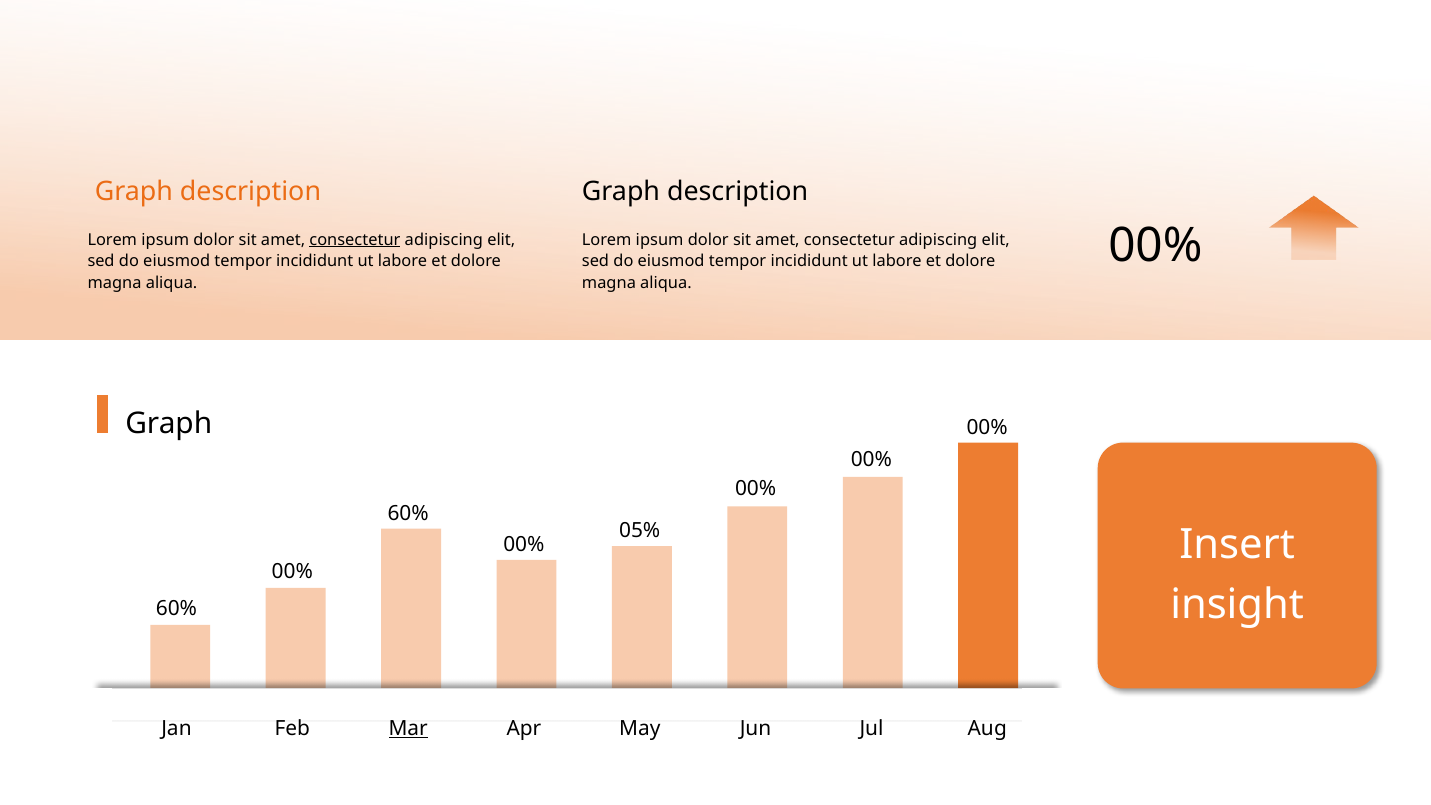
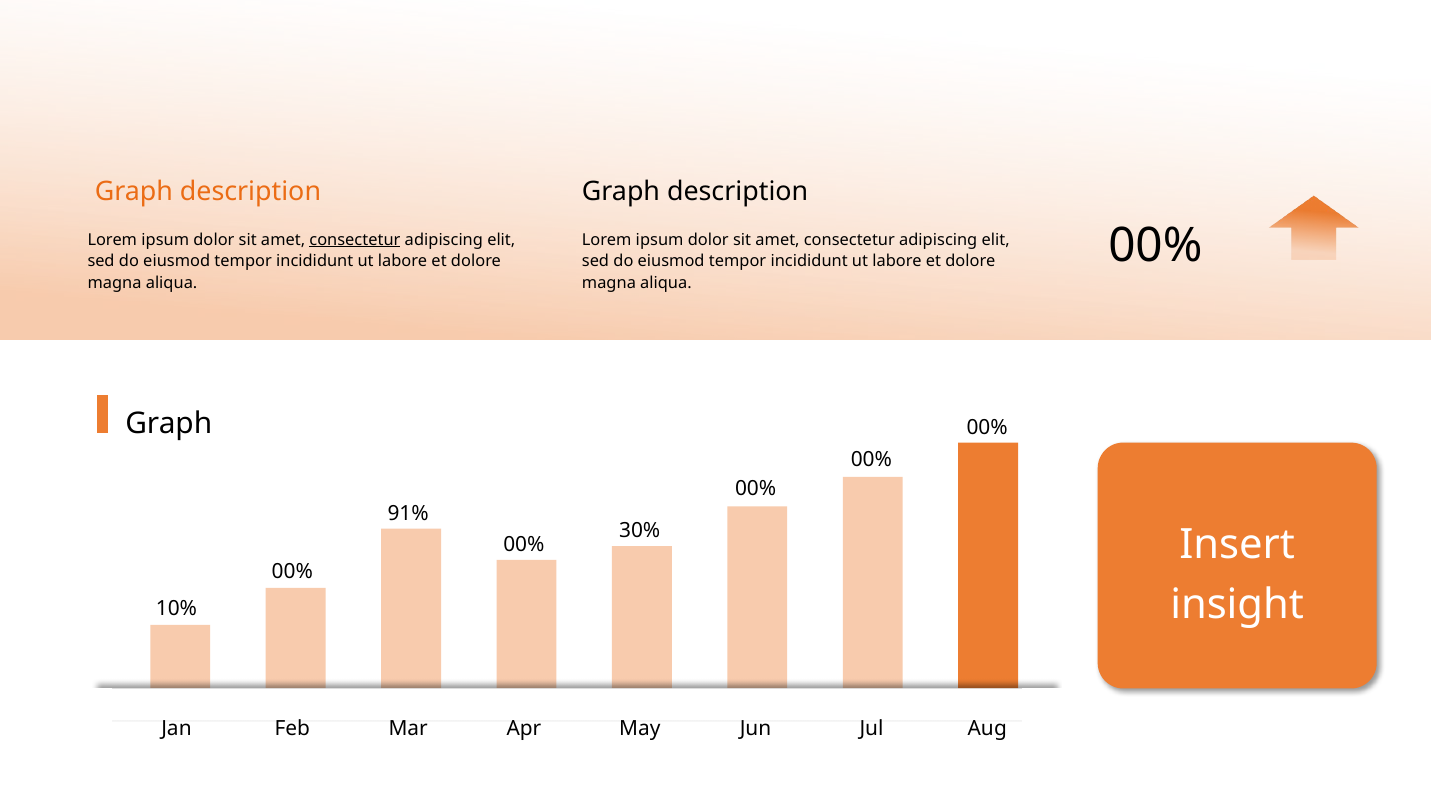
60%: 60% -> 91% (408, 514)
05%: 05% -> 30% (640, 531)
60%: 60% -> 10% (176, 608)
Mar underline: present -> none (408, 728)
